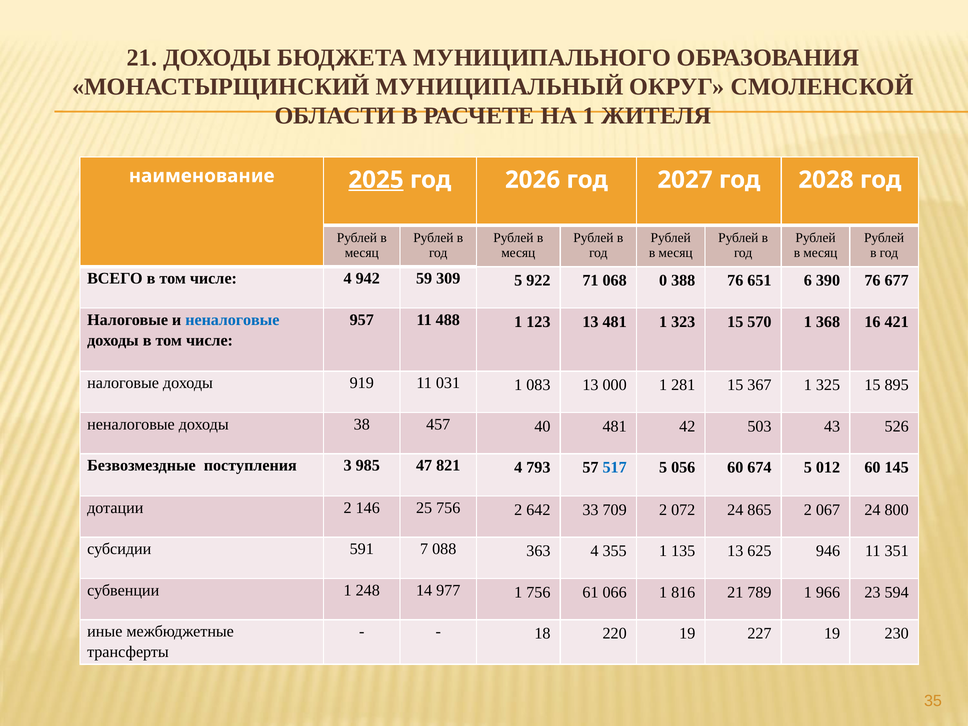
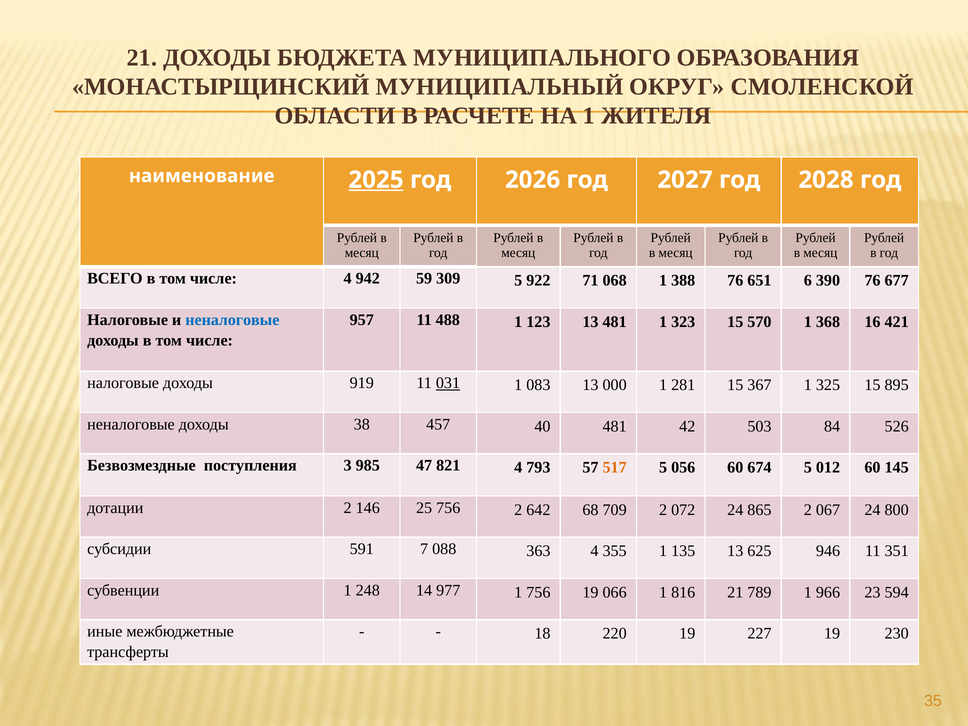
068 0: 0 -> 1 (663, 281)
031 underline: none -> present (448, 383)
43: 43 -> 84 (832, 426)
517 colour: blue -> orange (615, 468)
33: 33 -> 68 (590, 510)
756 61: 61 -> 19 (590, 592)
